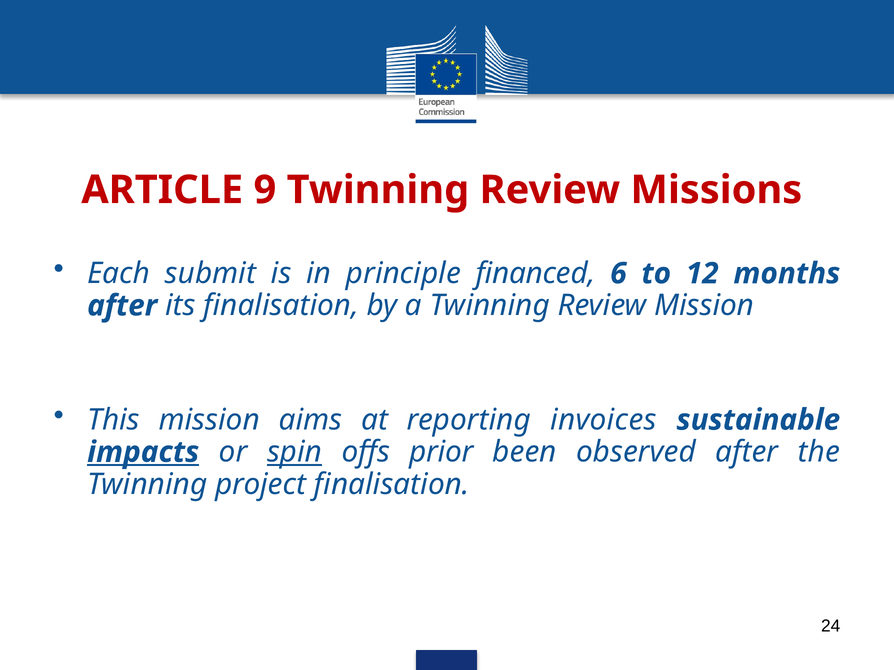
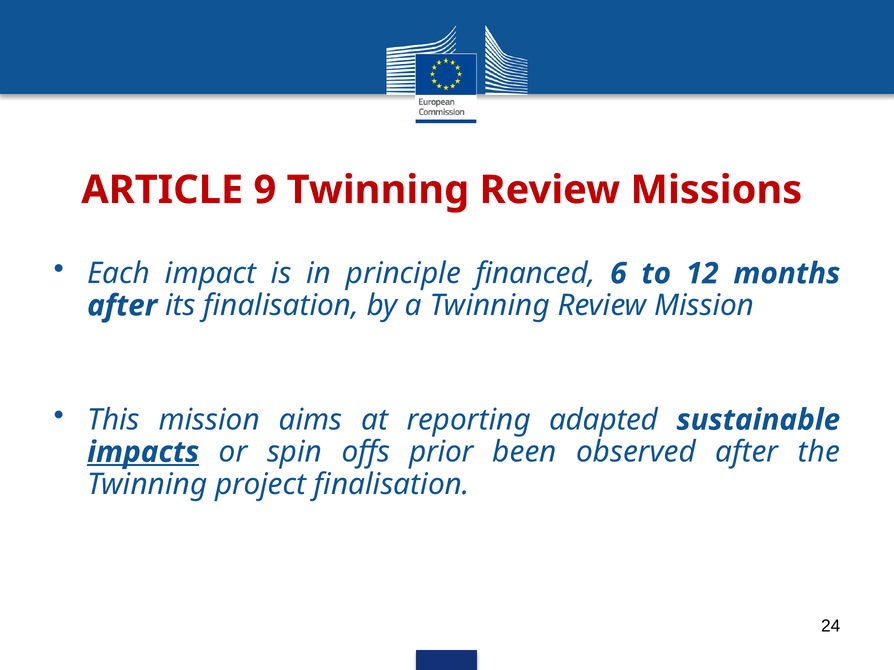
submit: submit -> impact (210, 274)
invoices: invoices -> adapted (604, 420)
spin underline: present -> none (295, 452)
